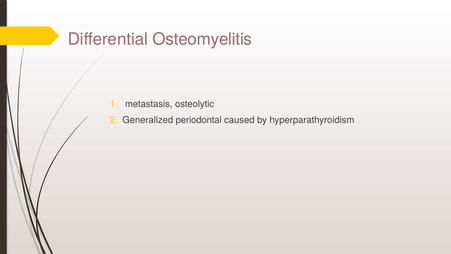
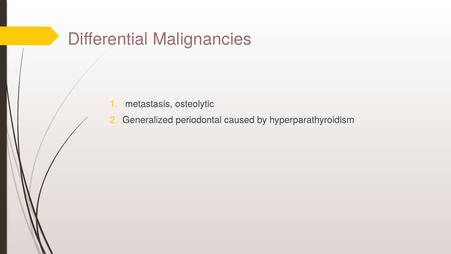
Osteomyelitis: Osteomyelitis -> Malignancies (202, 39)
